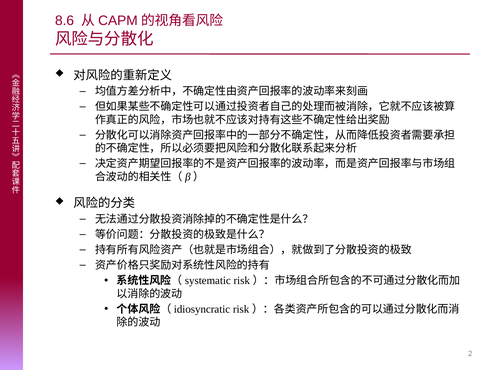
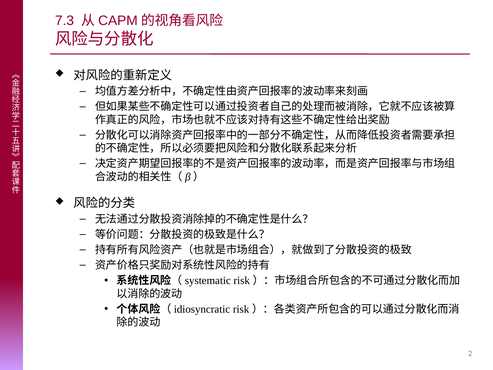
8.6: 8.6 -> 7.3 (65, 21)
